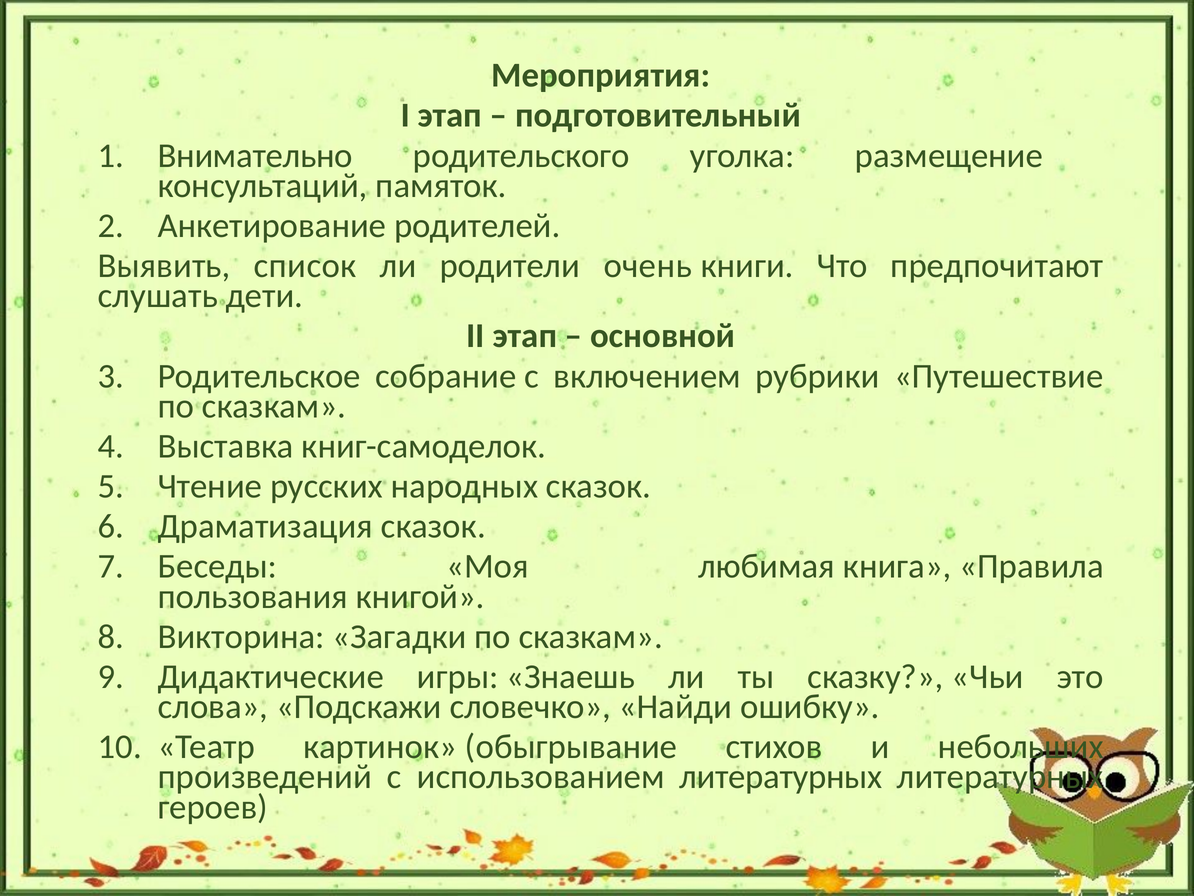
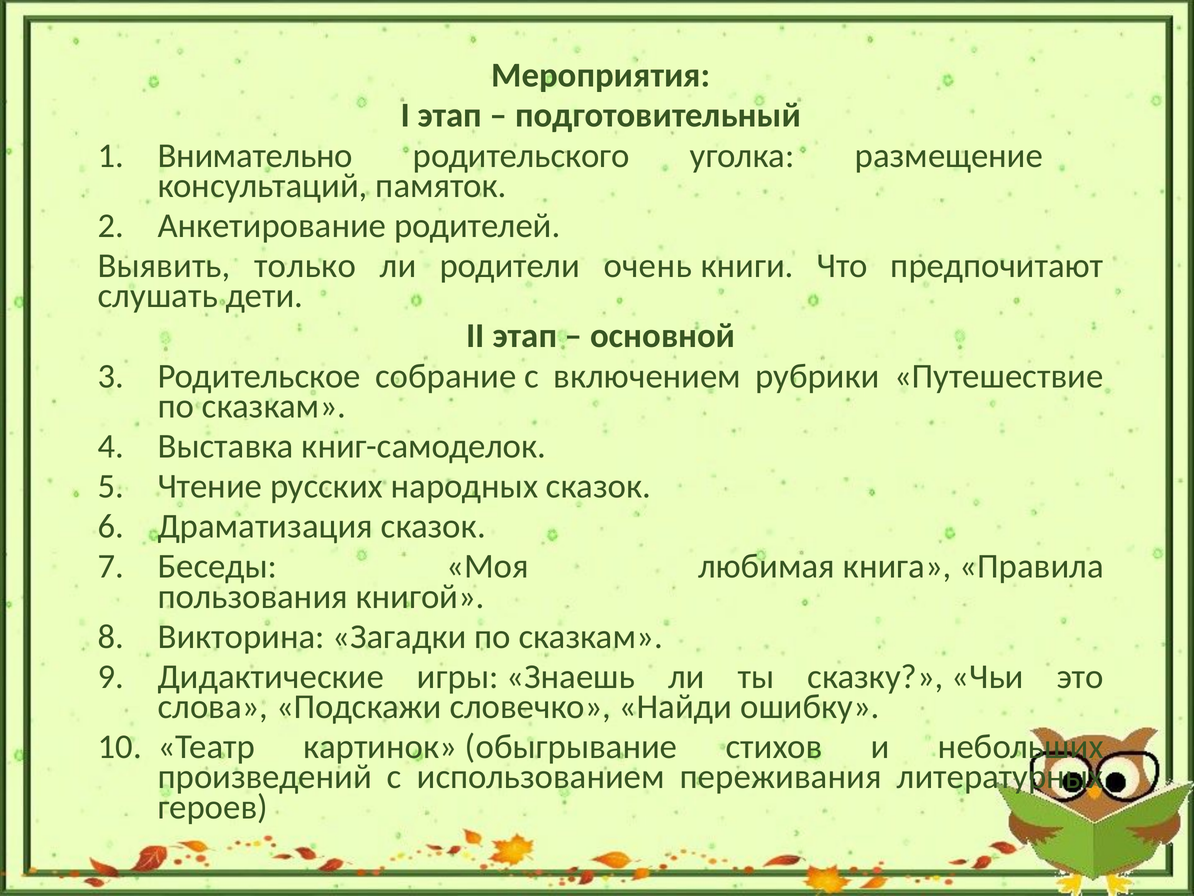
список: список -> только (305, 266)
использованием литературных: литературных -> переживания (781, 776)
